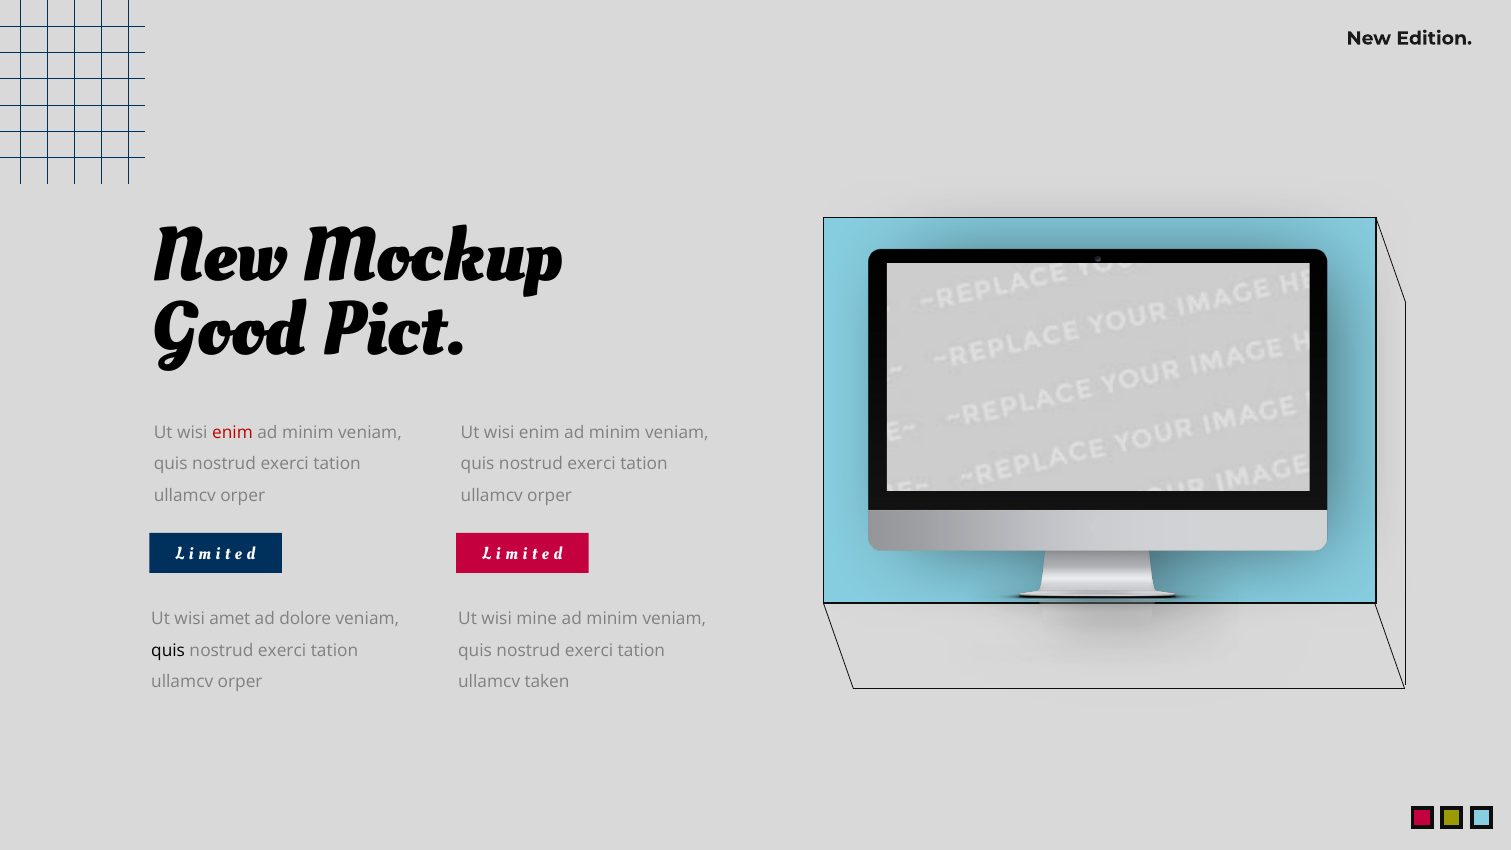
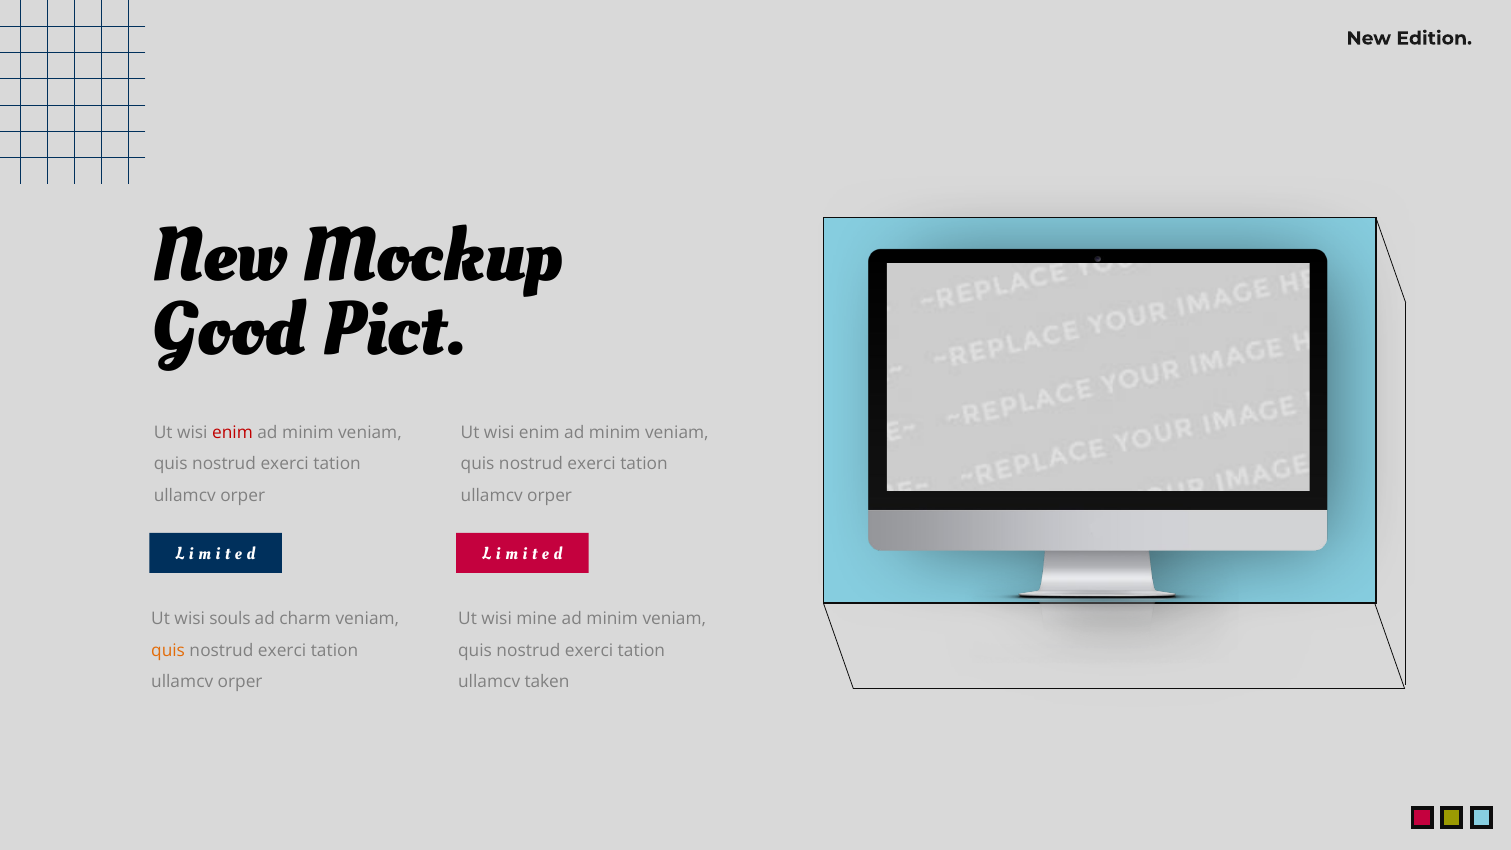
amet: amet -> souls (230, 619)
dolore: dolore -> charm (305, 619)
quis colour: black -> orange (168, 650)
